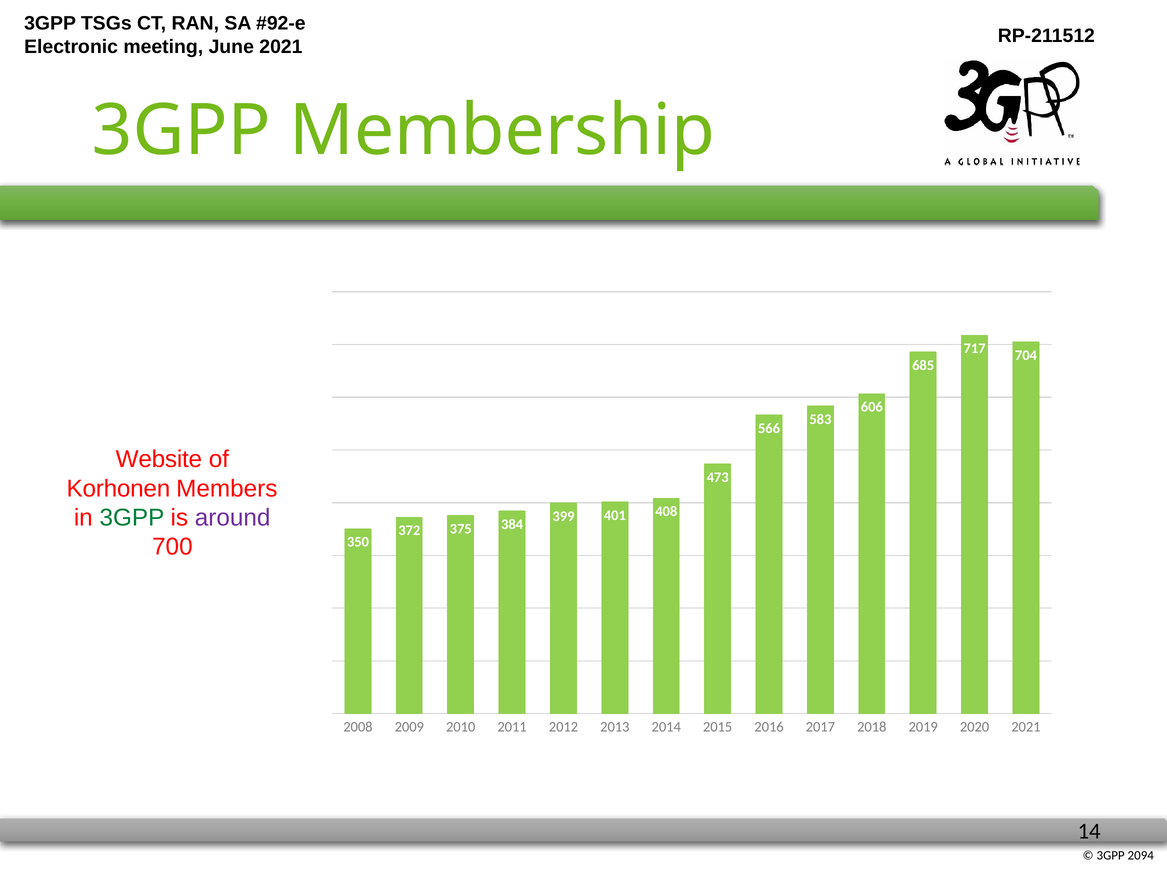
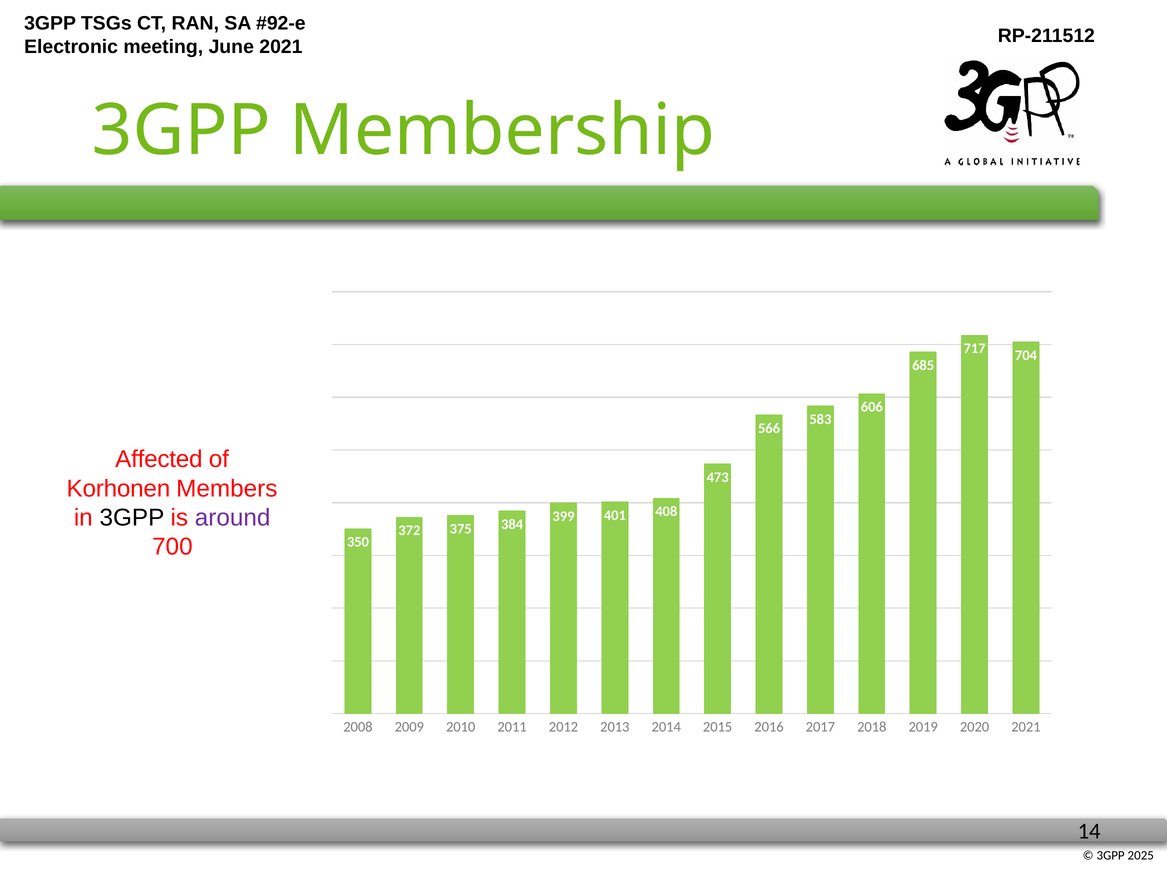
Website: Website -> Affected (159, 460)
3GPP colour: green -> black (132, 518)
2094: 2094 -> 2025 (1141, 856)
